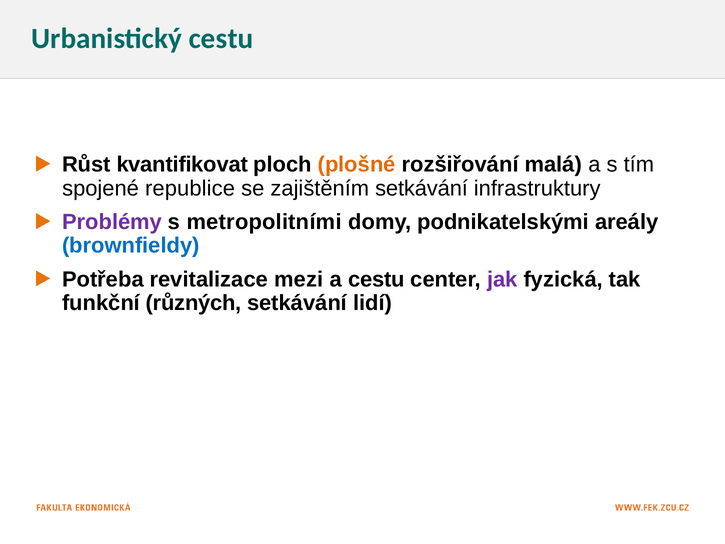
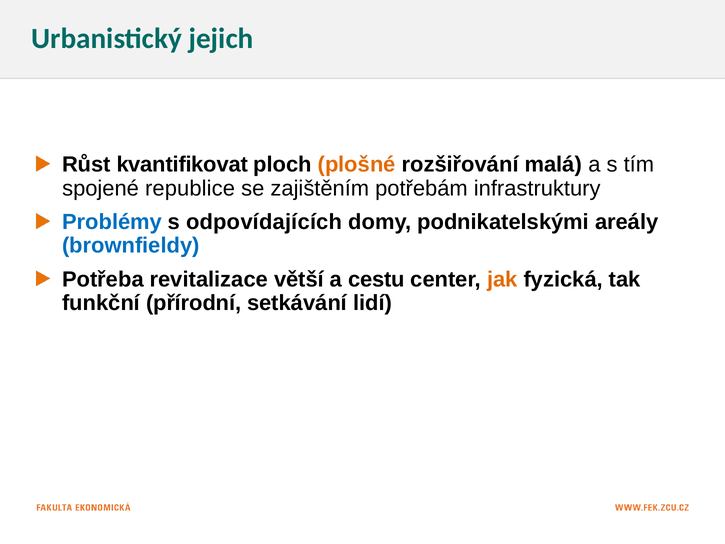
Urbanistický cestu: cestu -> jejich (221, 39)
zajištěním setkávání: setkávání -> potřebám (421, 188)
Problémy colour: purple -> blue (112, 222)
metropolitními: metropolitními -> odpovídajících (264, 222)
mezi: mezi -> větší (299, 279)
jak colour: purple -> orange (502, 279)
různých: různých -> přírodní (194, 303)
